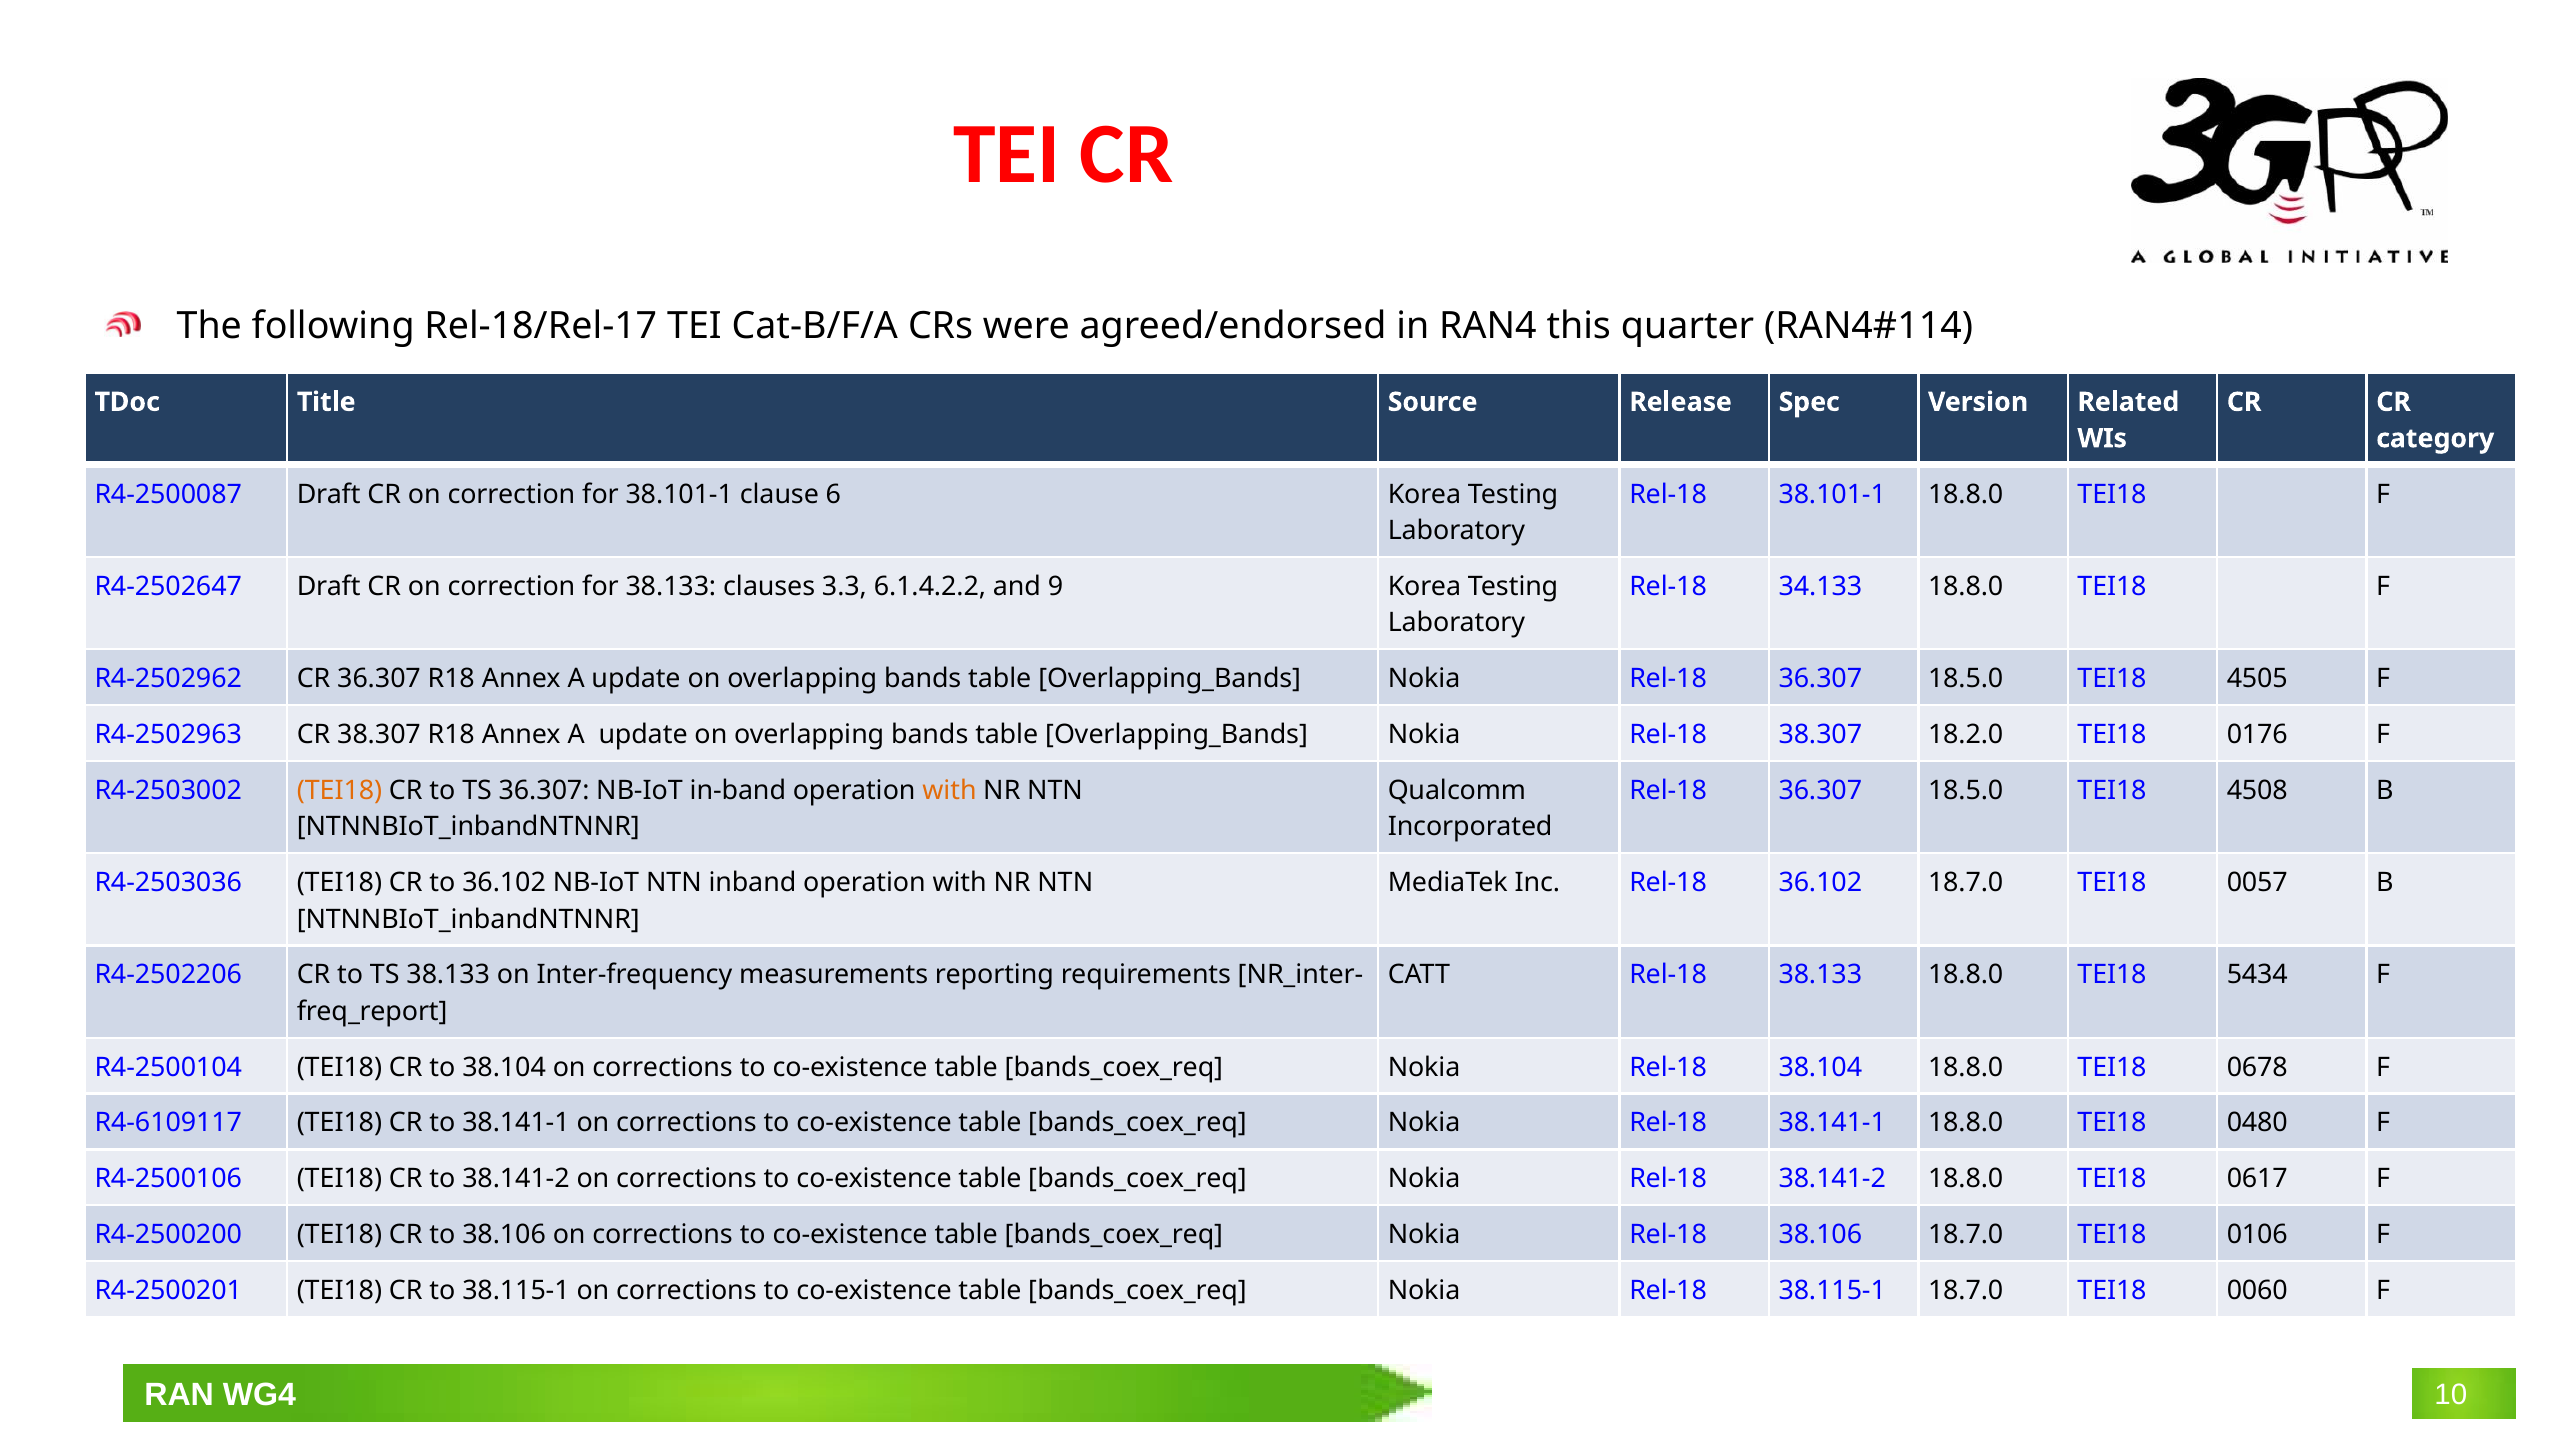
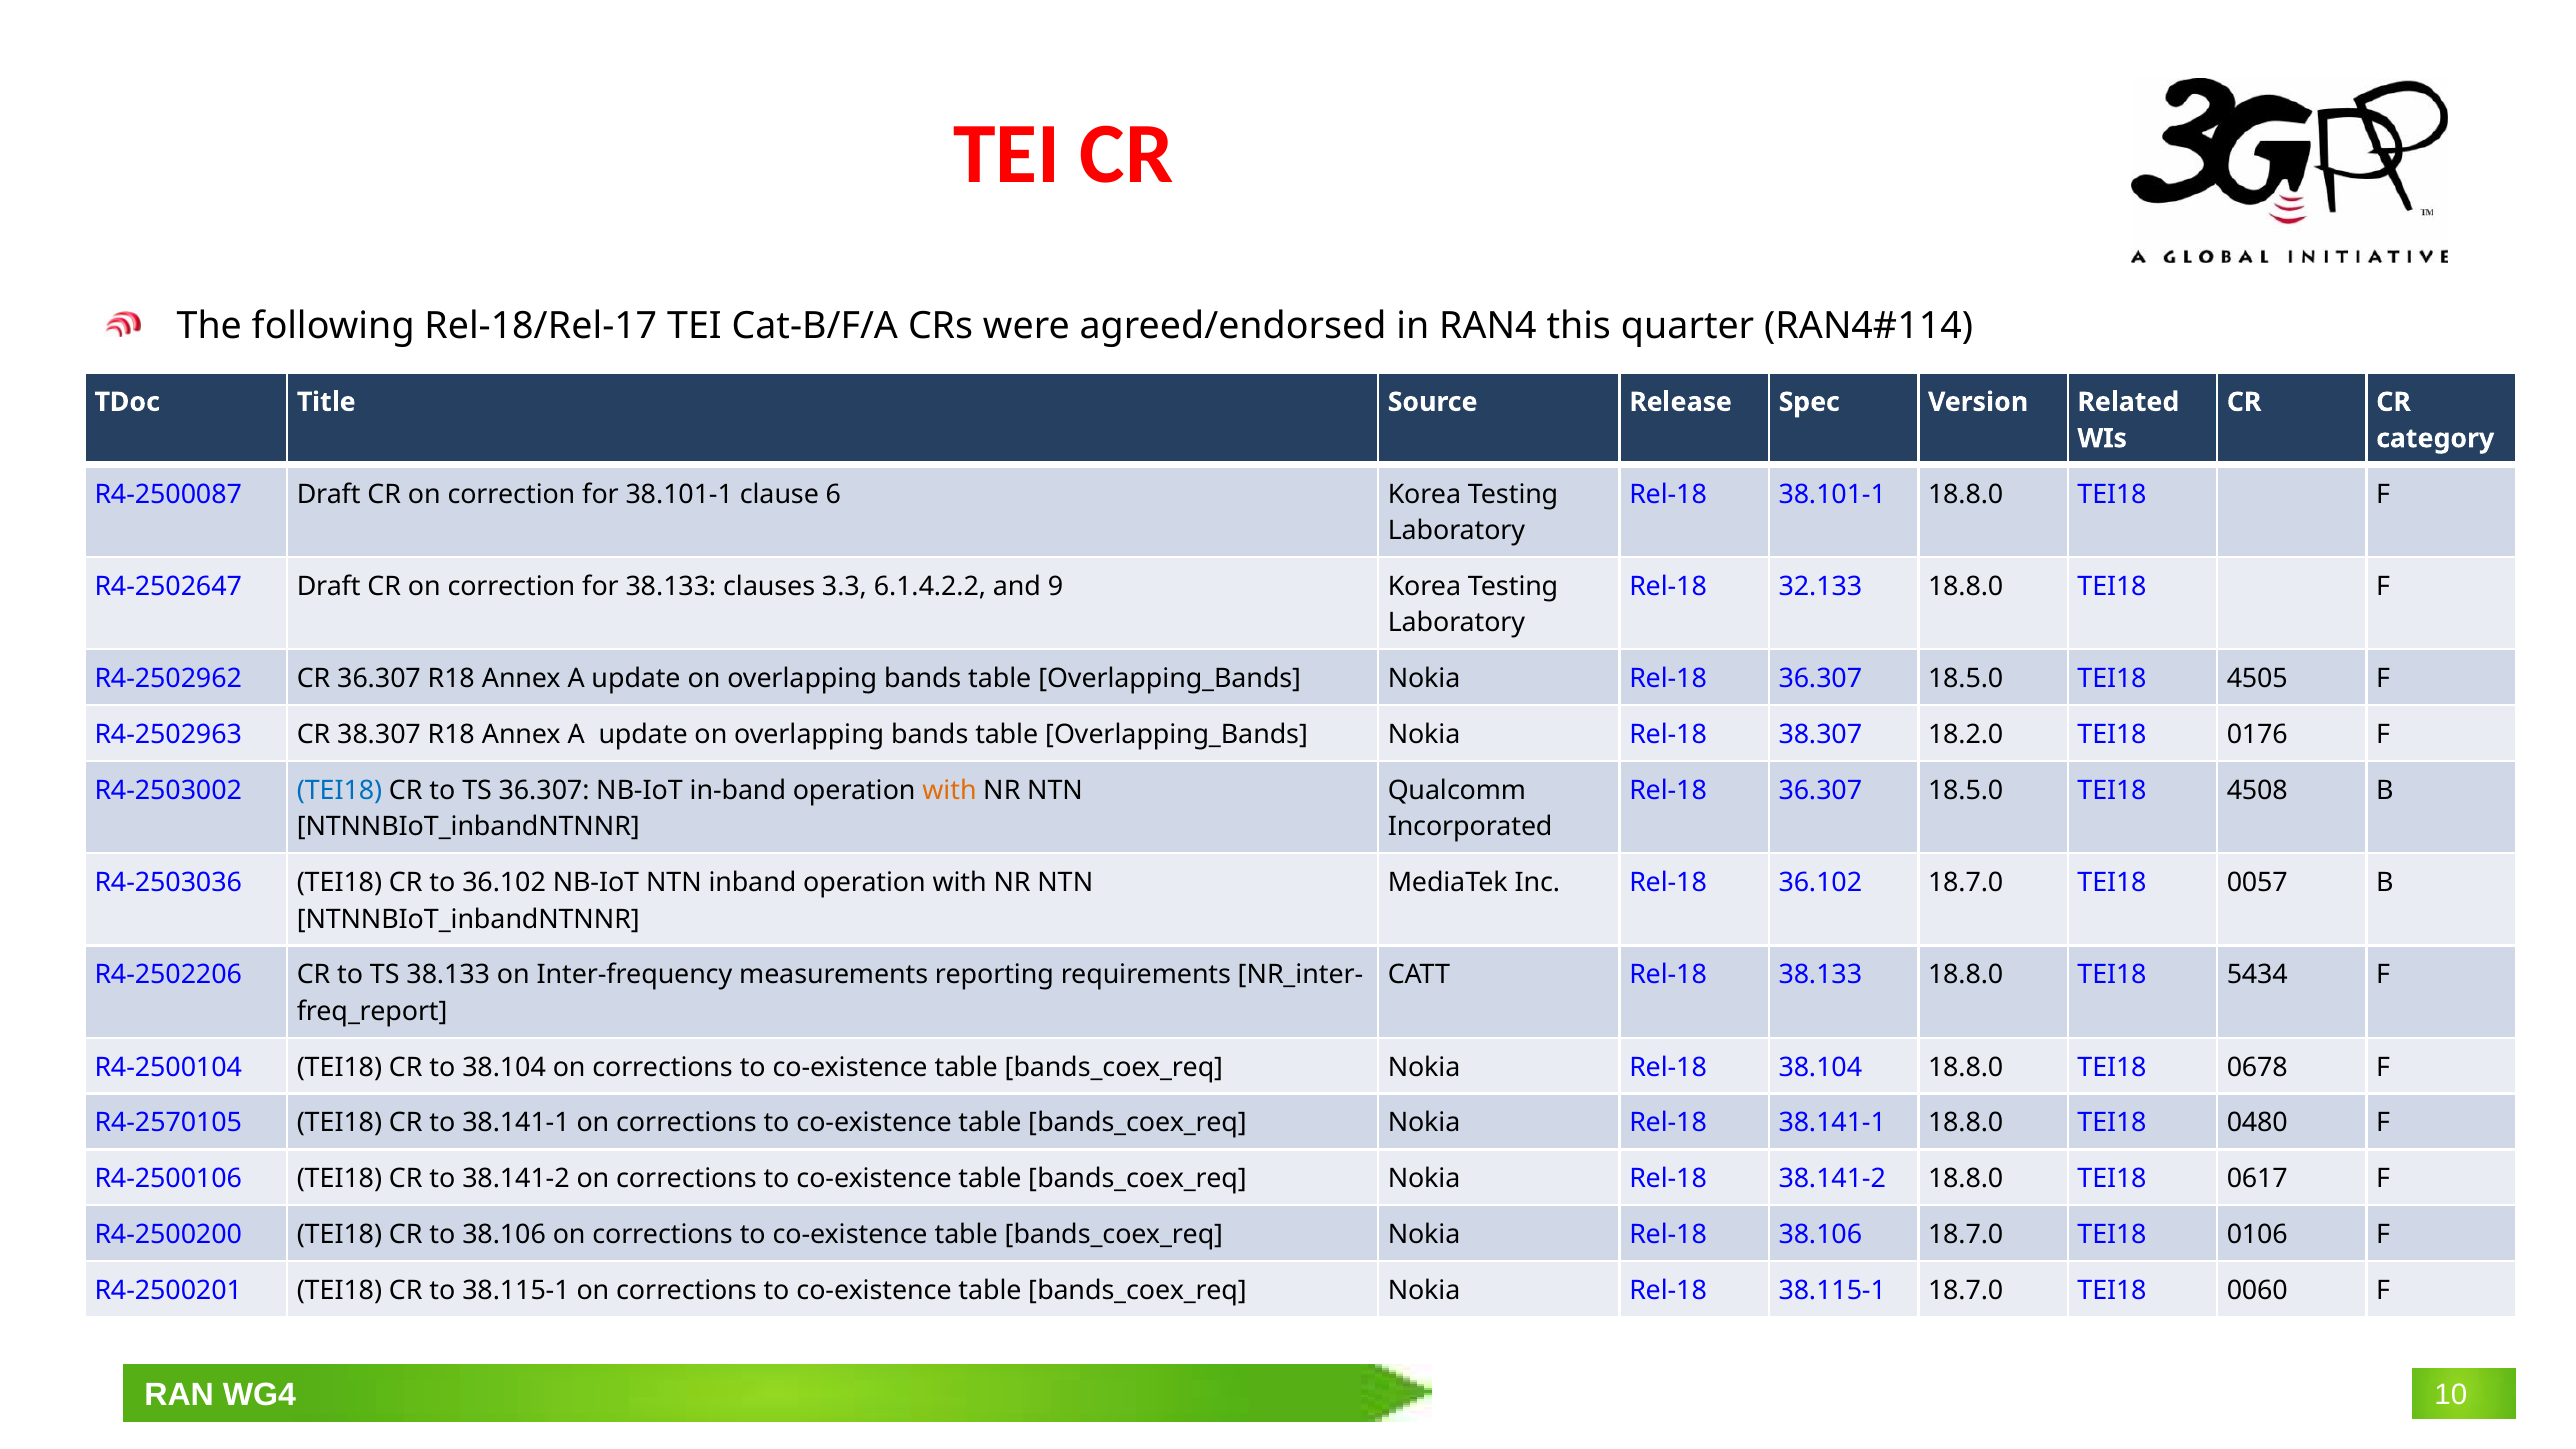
34.133: 34.133 -> 32.133 (1820, 587)
TEI18 colour: orange -> blue (340, 790)
R4-6109117: R4-6109117 -> R4-2570105 (168, 1123)
